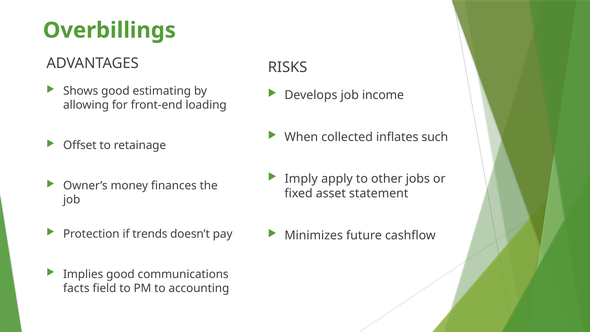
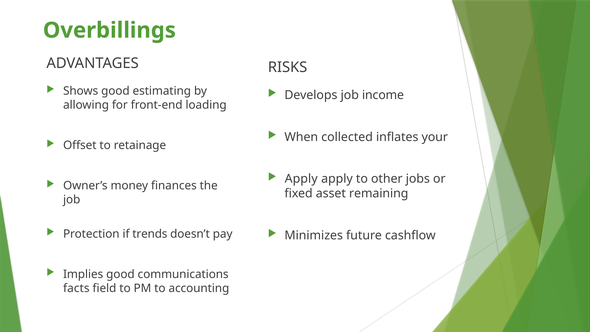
such: such -> your (435, 137)
Imply: Imply -> Apply (301, 179)
statement: statement -> remaining (379, 194)
